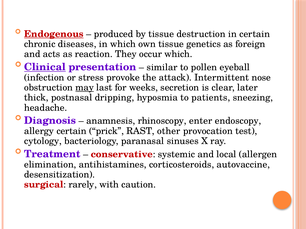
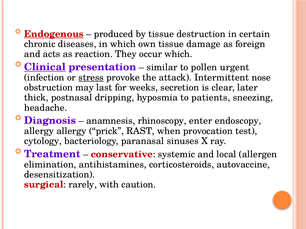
genetics: genetics -> damage (204, 44)
eyeball: eyeball -> urgent (235, 67)
stress underline: none -> present (91, 78)
may underline: present -> none (85, 88)
allergy certain: certain -> allergy (71, 131)
other: other -> when (169, 131)
